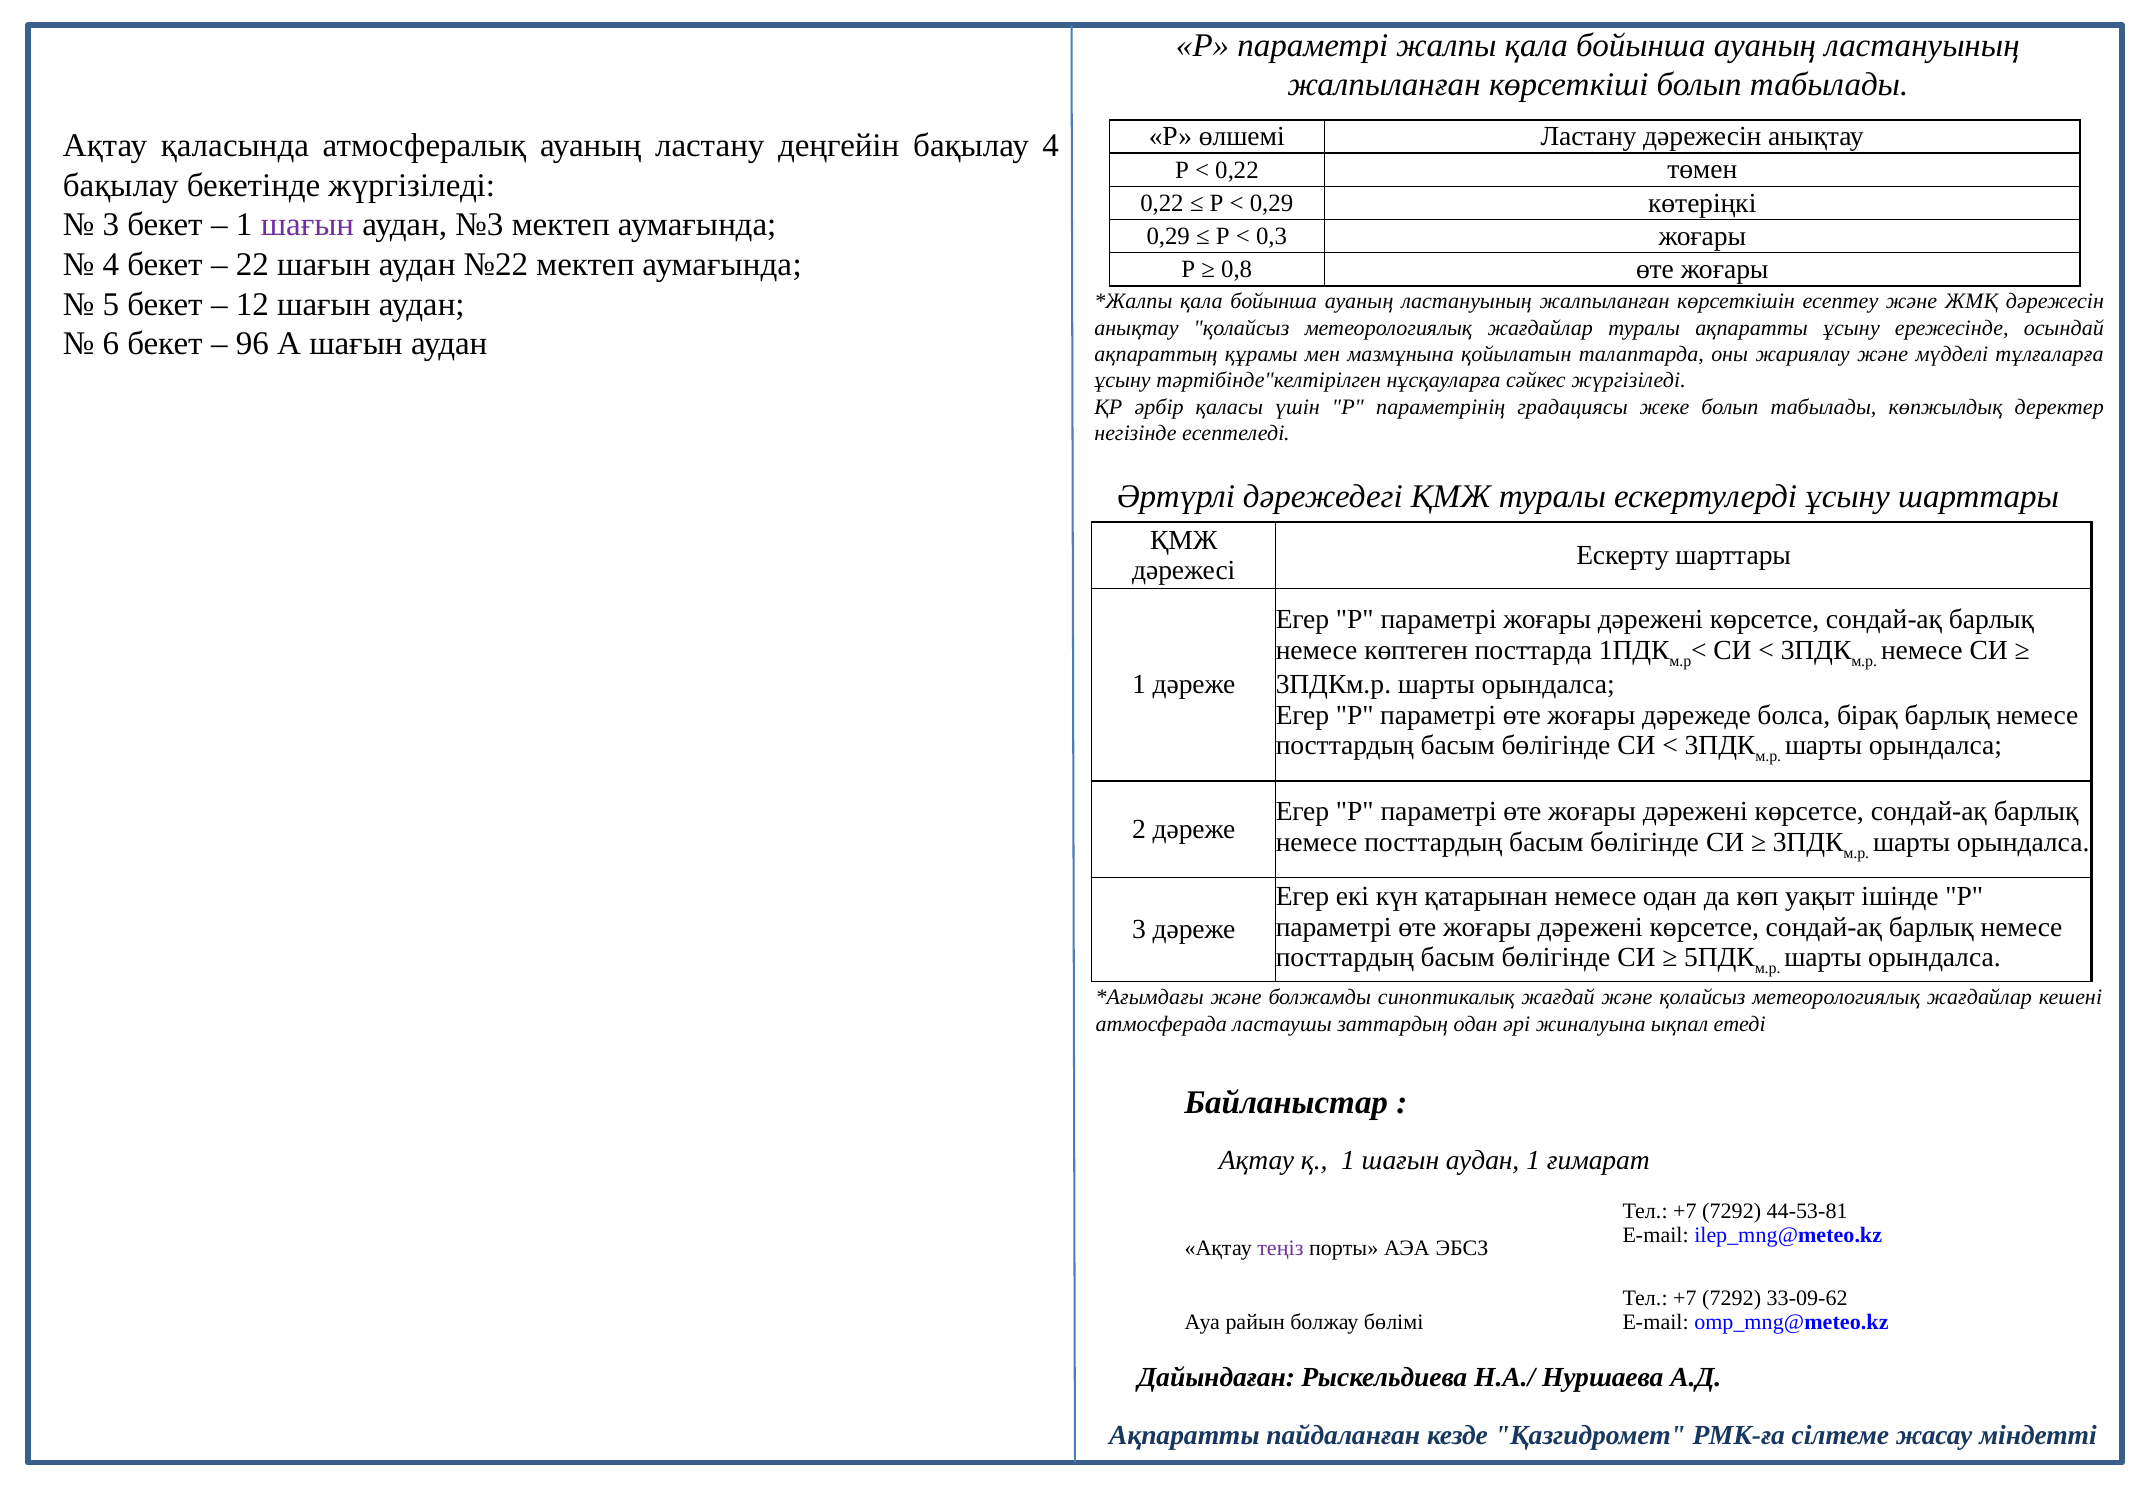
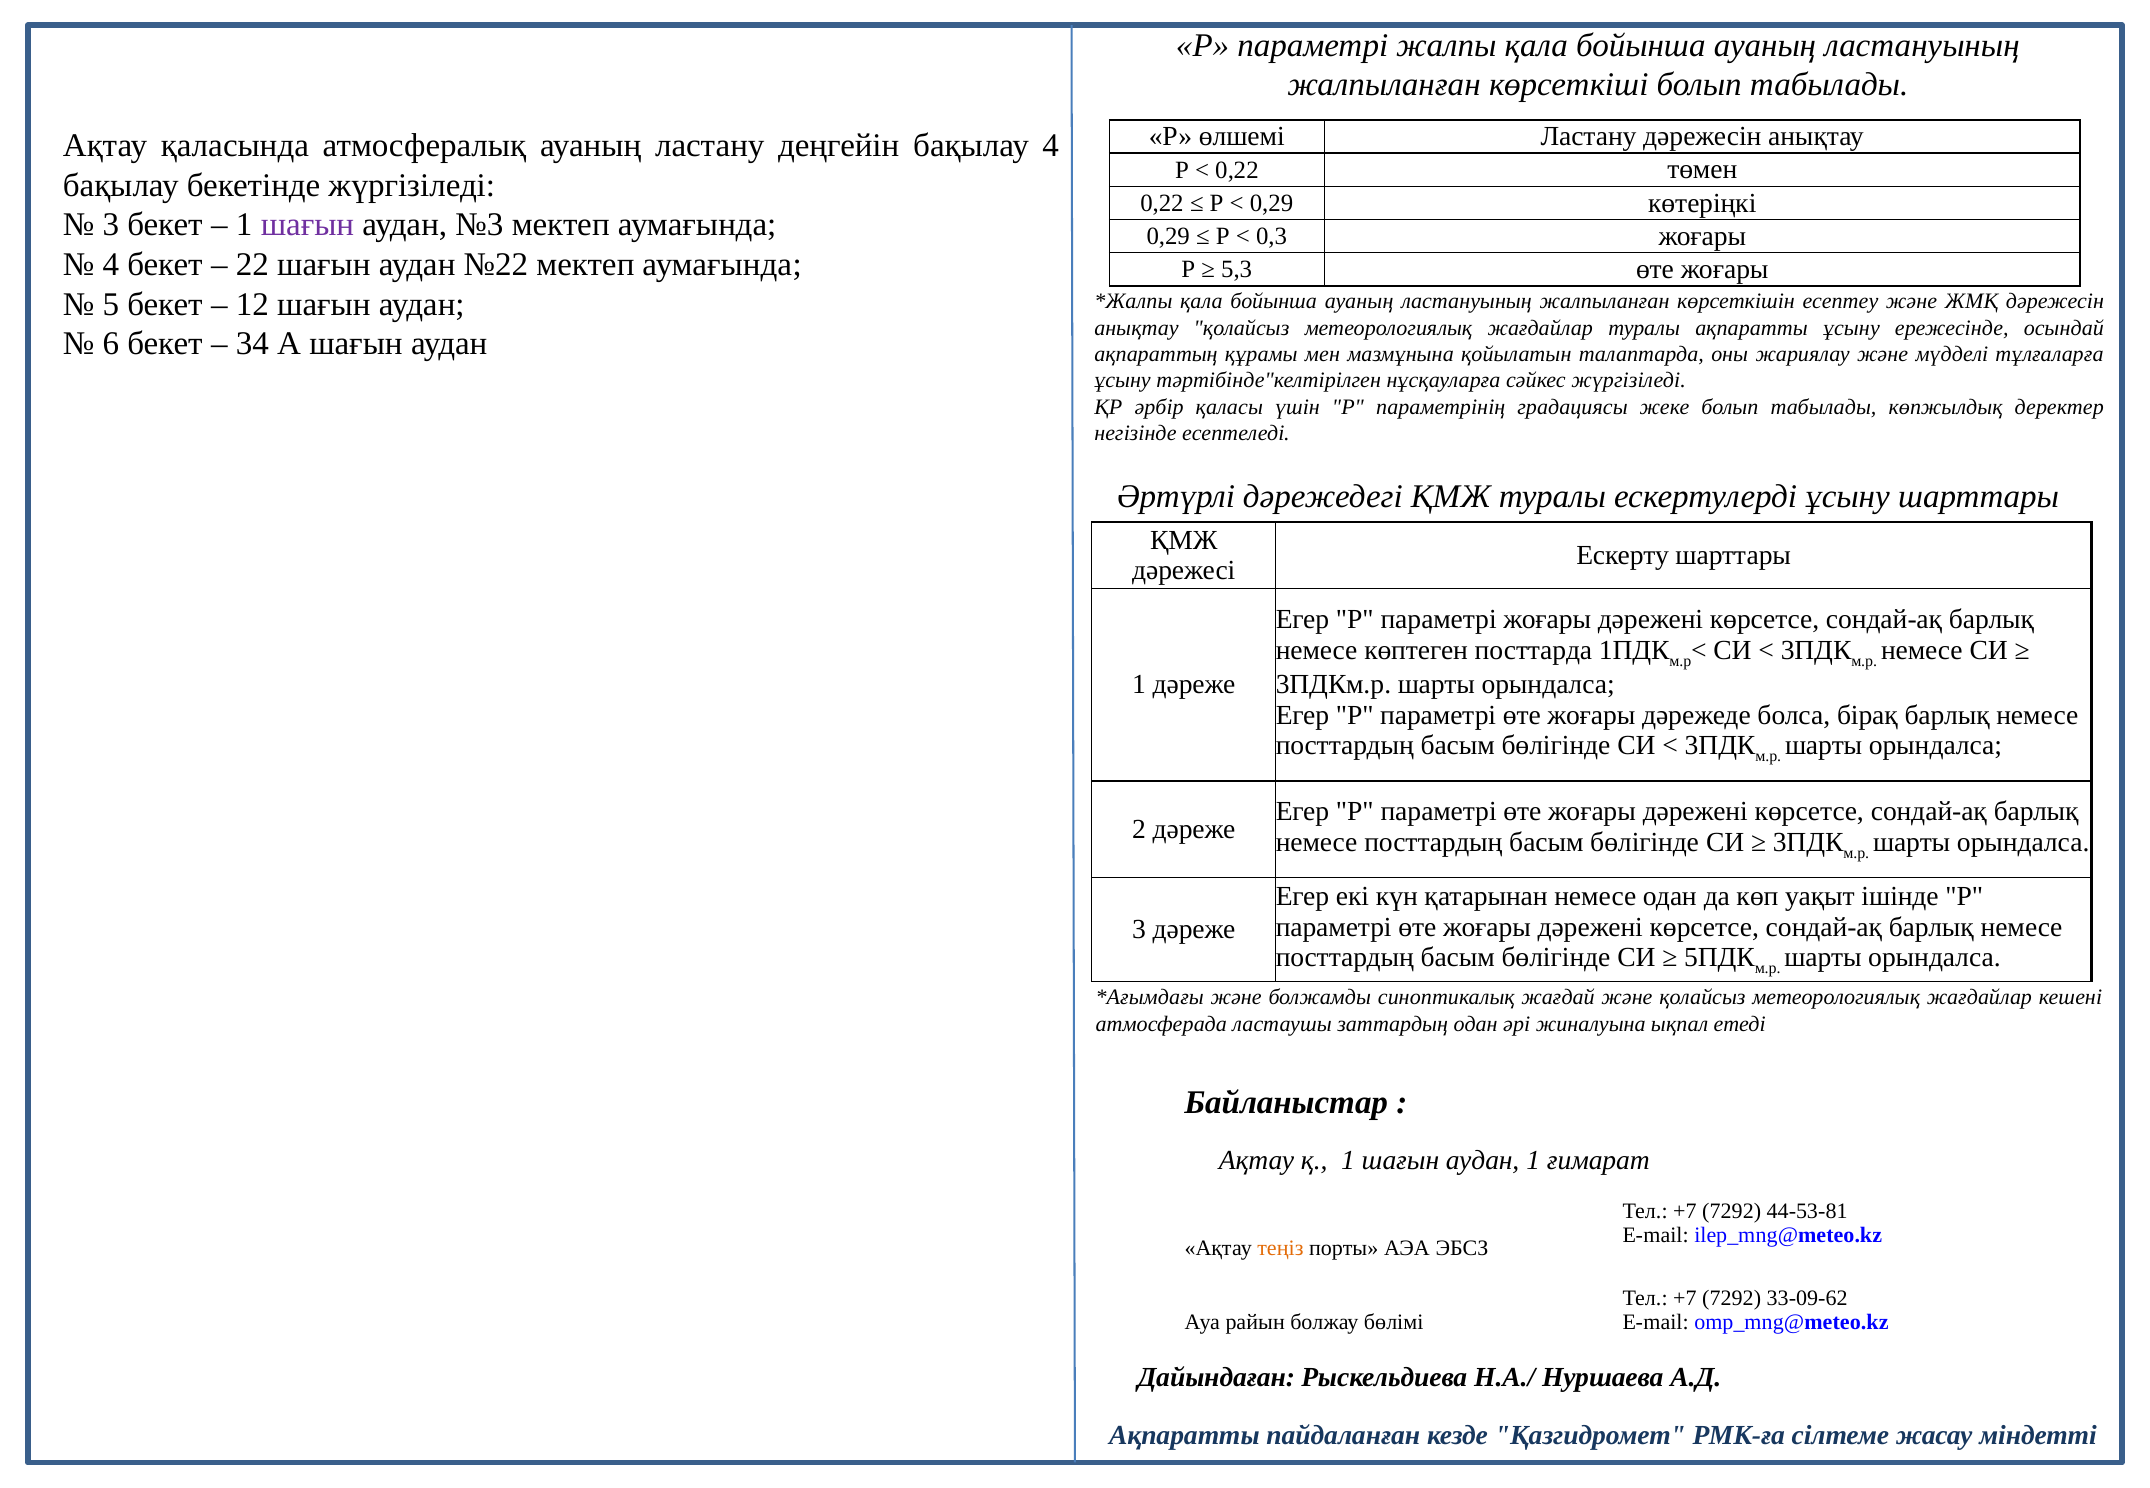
0,8: 0,8 -> 5,3 (1237, 270)
96: 96 -> 34 (252, 344)
теңіз colour: purple -> orange (1280, 1248)
